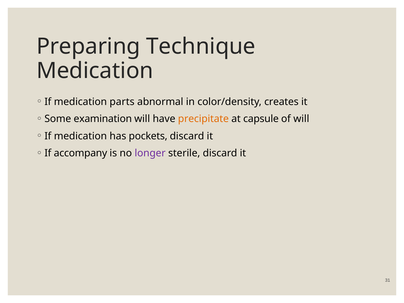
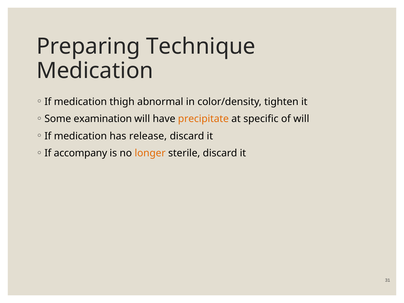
parts: parts -> thigh (122, 102)
creates: creates -> tighten (281, 102)
capsule: capsule -> specific (261, 119)
pockets: pockets -> release (148, 136)
longer colour: purple -> orange (150, 153)
